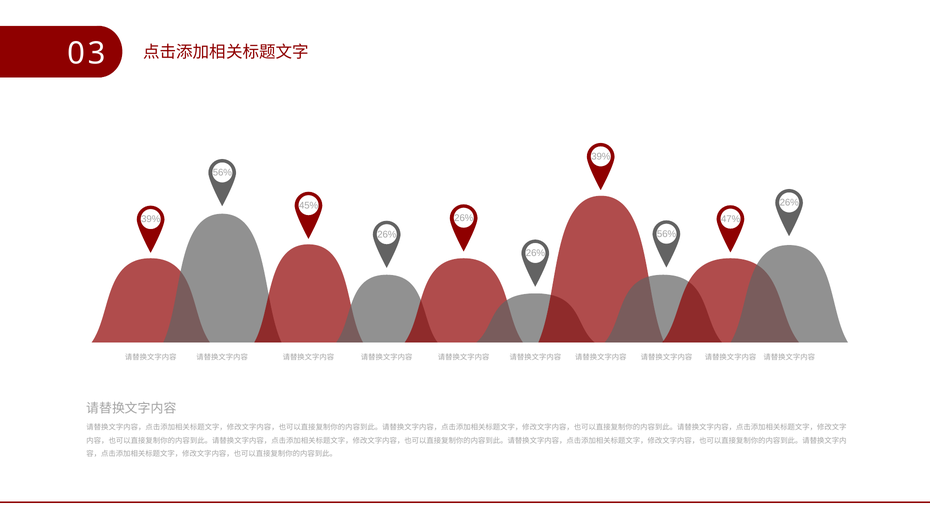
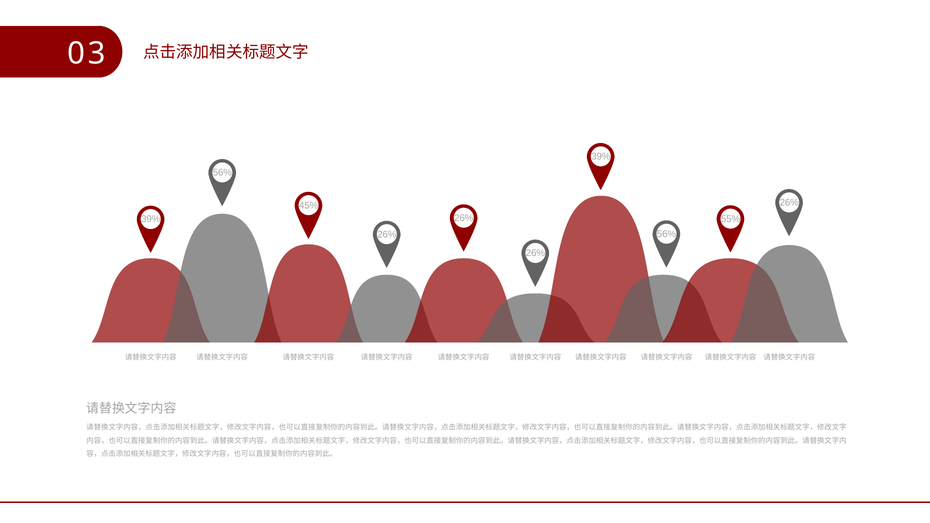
47%: 47% -> 55% (731, 219)
